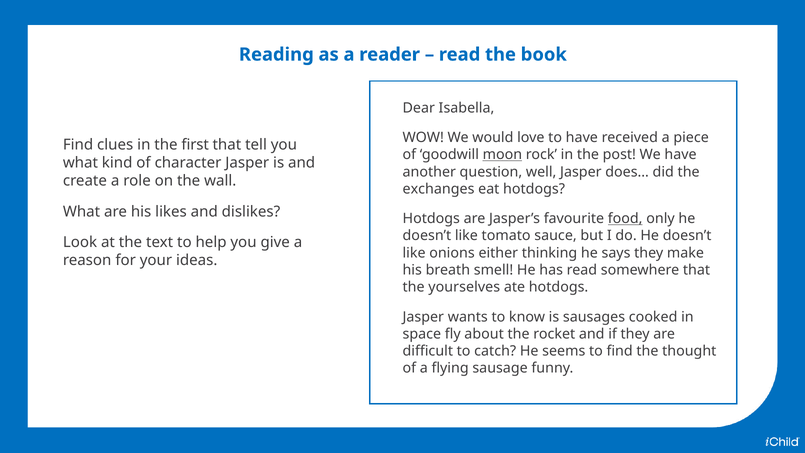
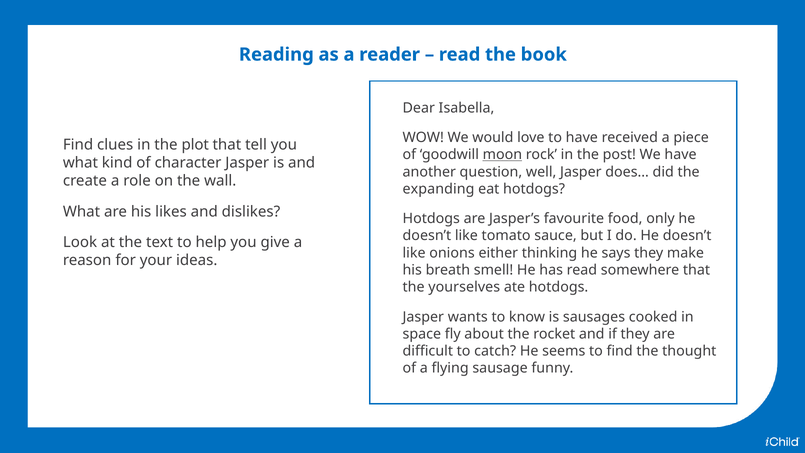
first: first -> plot (195, 145)
exchanges: exchanges -> expanding (439, 189)
food underline: present -> none (625, 219)
